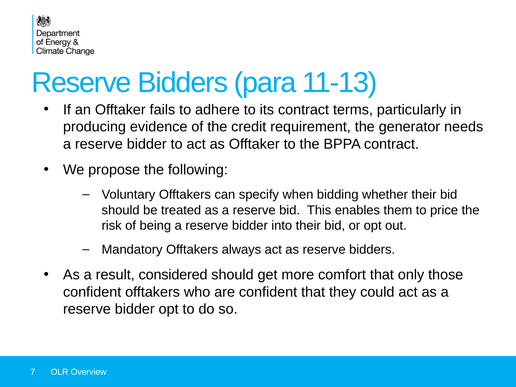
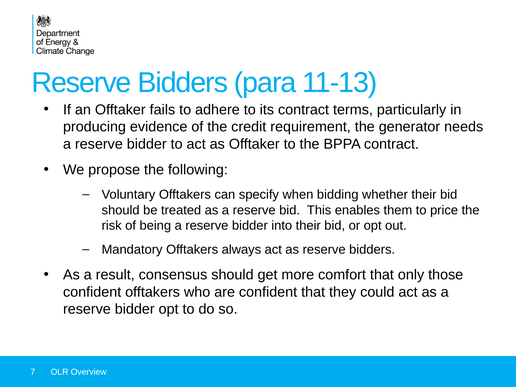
considered: considered -> consensus (173, 275)
